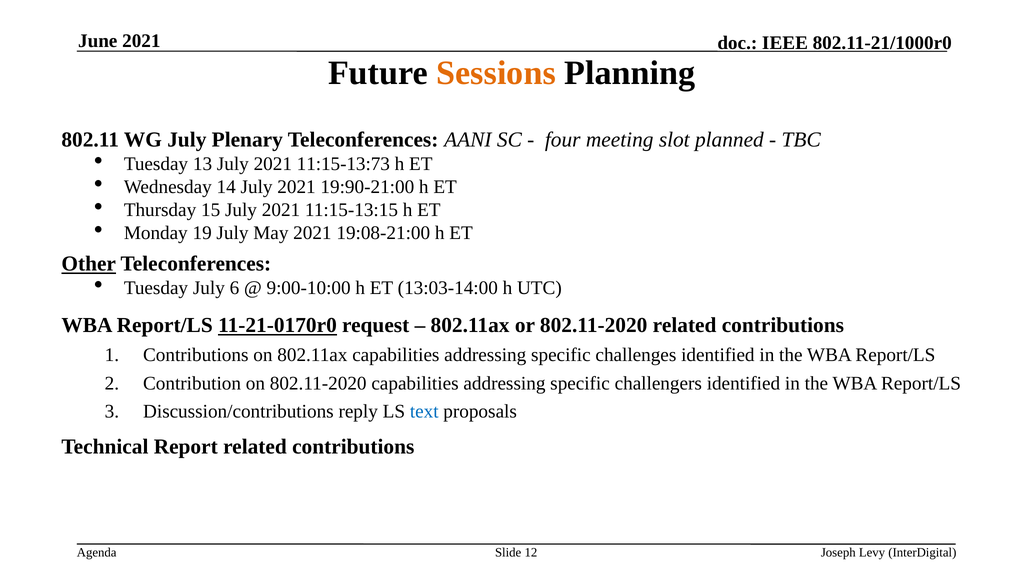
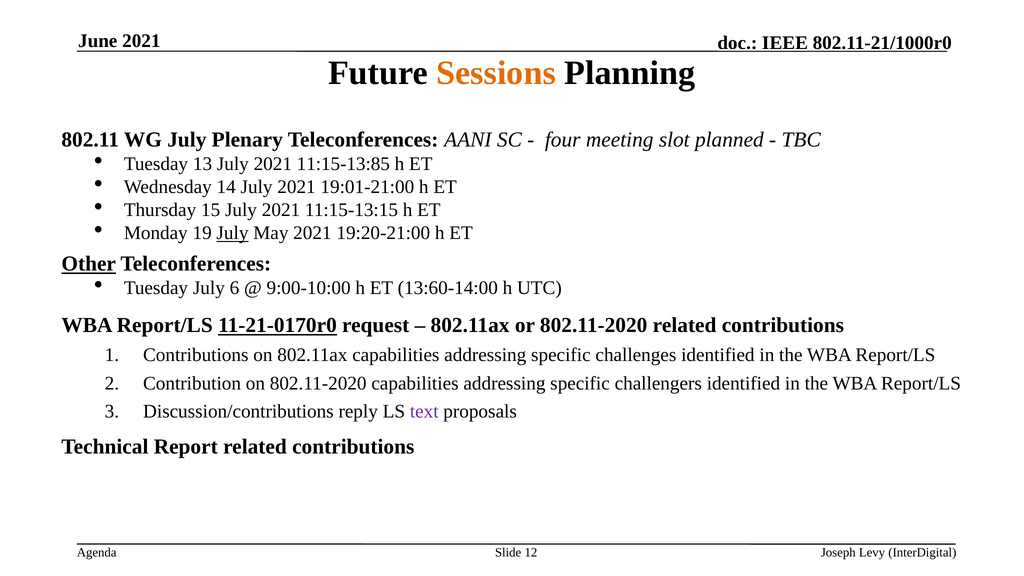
11:15-13:73: 11:15-13:73 -> 11:15-13:85 (343, 164)
19:90-21:00: 19:90-21:00 -> 19:01-21:00 (367, 187)
July underline: none -> present (233, 233)
19:08-21:00: 19:08-21:00 -> 19:20-21:00 (383, 233)
13:03-14:00: 13:03-14:00 -> 13:60-14:00 (448, 288)
text colour: blue -> purple (424, 412)
